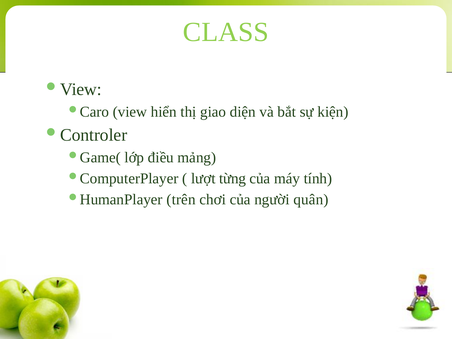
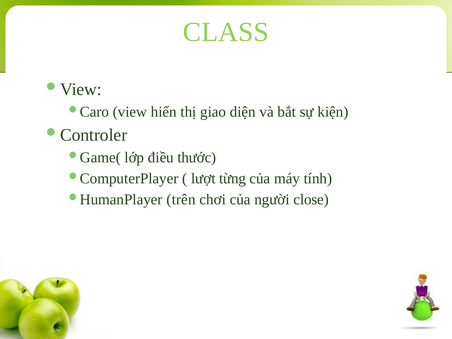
mảng: mảng -> thước (197, 158)
quân: quân -> close (311, 200)
